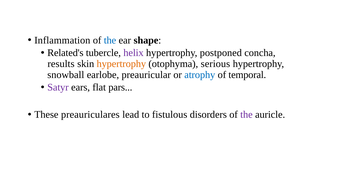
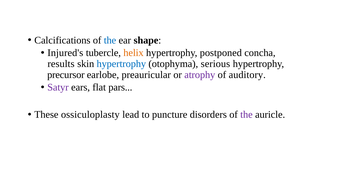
Inflammation: Inflammation -> Calcifications (62, 40)
Related's: Related's -> Injured's (65, 53)
helix colour: purple -> orange (134, 53)
hypertrophy colour: orange -> blue (121, 64)
snowball: snowball -> precursor (66, 75)
atrophy colour: blue -> purple (200, 75)
temporal: temporal -> auditory (247, 75)
preauriculares: preauriculares -> ossiculoplasty (90, 115)
fistulous: fistulous -> puncture (170, 115)
